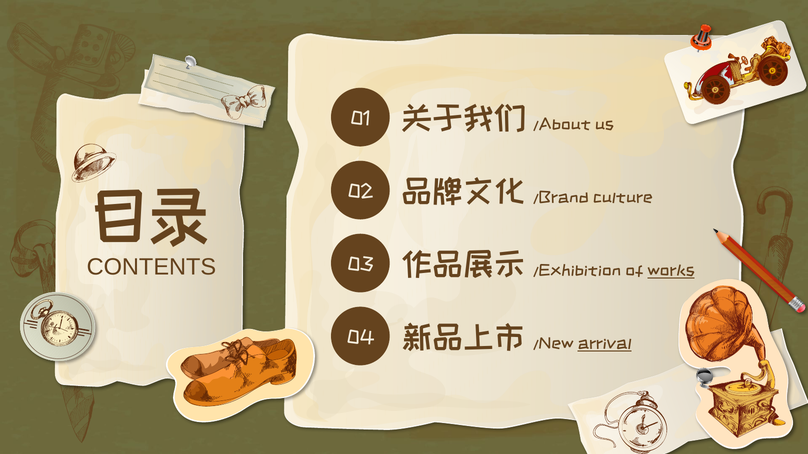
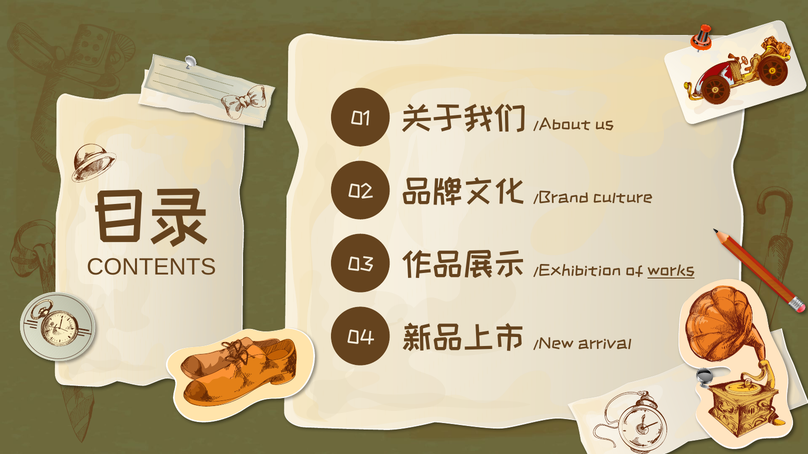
arrival underline: present -> none (605, 344)
